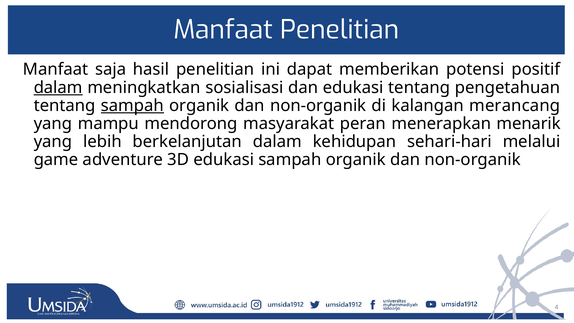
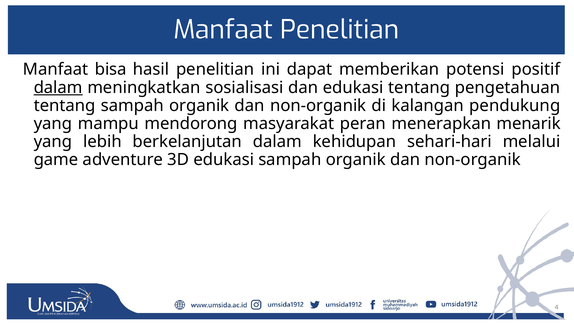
saja: saja -> bisa (111, 69)
sampah underline: present -> none (132, 105)
merancang: merancang -> pendukung (515, 105)
